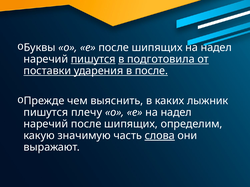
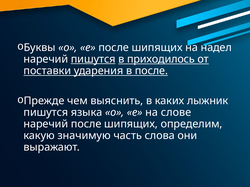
подготовила: подготовила -> приходилось (161, 59)
плечу: плечу -> языка (87, 113)
е на надел: надел -> слове (176, 113)
слова underline: present -> none (160, 136)
